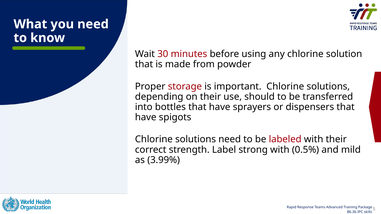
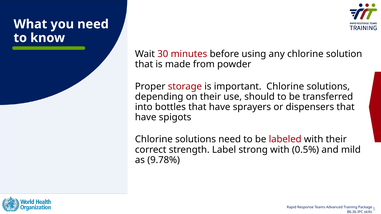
3.99%: 3.99% -> 9.78% (164, 160)
